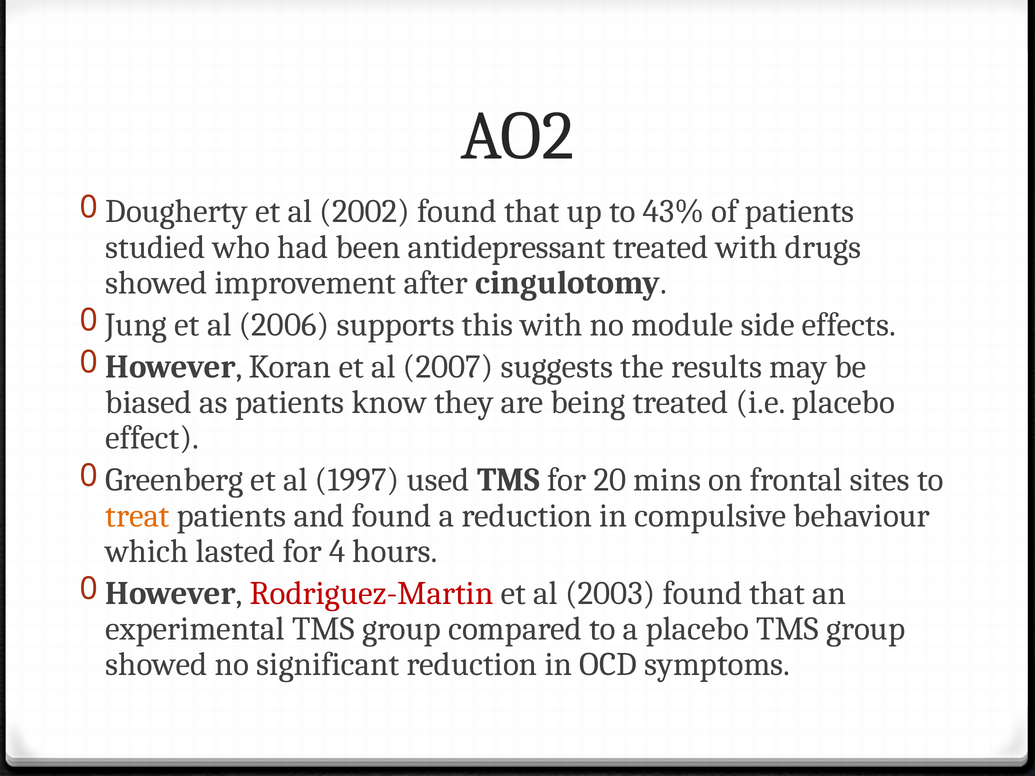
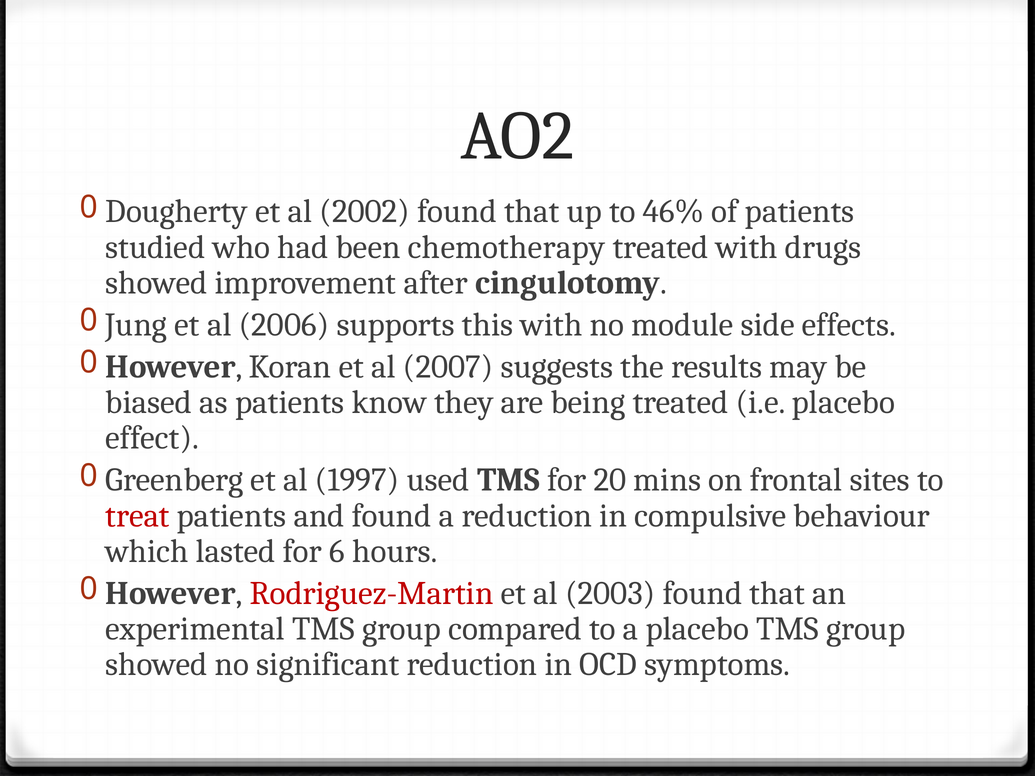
43%: 43% -> 46% (673, 212)
antidepressant: antidepressant -> chemotherapy (506, 247)
treat colour: orange -> red (138, 516)
4: 4 -> 6 (337, 551)
